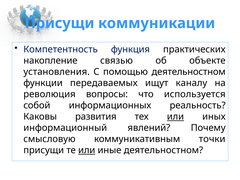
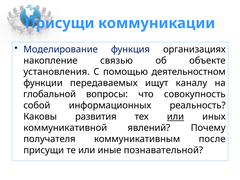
Компетентность: Компетентность -> Моделирование (61, 49)
практических: практических -> организациях (194, 49)
революция: революция -> глобальной (50, 94)
используется: используется -> совокупность (195, 94)
информационный: информационный -> коммуникативной (65, 128)
смысловую: смысловую -> получателя (49, 139)
точки: точки -> после (212, 139)
или underline: present -> none (87, 150)
иные деятельностном: деятельностном -> познавательной (163, 150)
